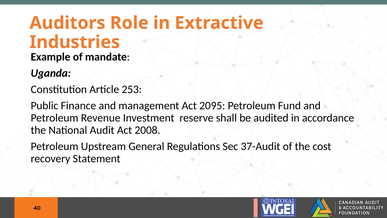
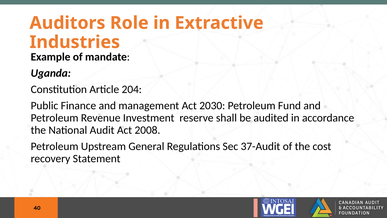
253: 253 -> 204 (132, 89)
2095: 2095 -> 2030 (212, 105)
